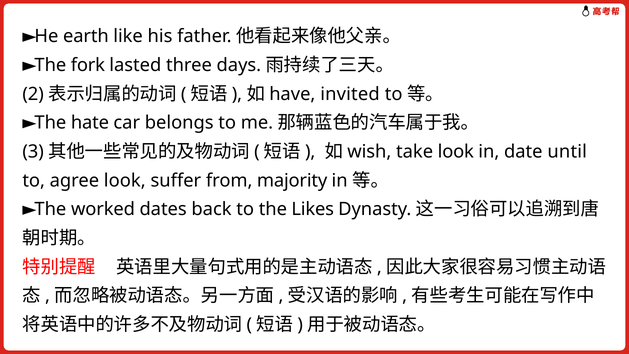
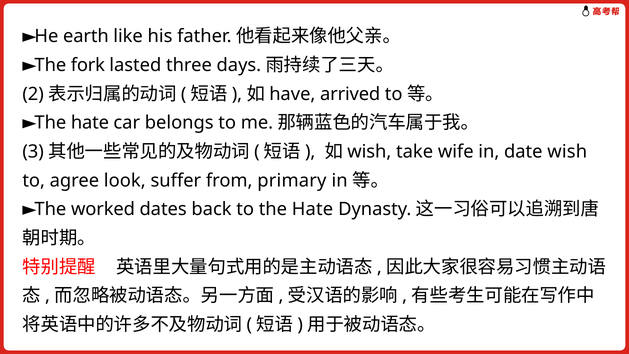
invited: invited -> arrived (350, 94)
take look: look -> wife (456, 152)
date until: until -> wish (567, 152)
majority: majority -> primary (292, 180)
to the Likes: Likes -> Hate (313, 209)
